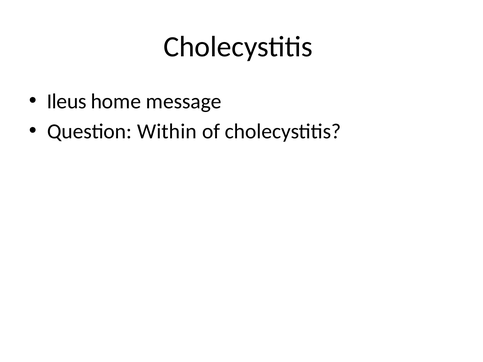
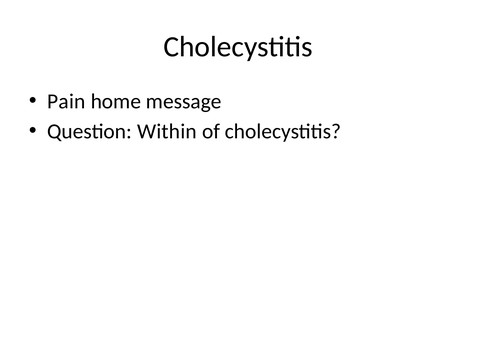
Ileus: Ileus -> Pain (66, 101)
